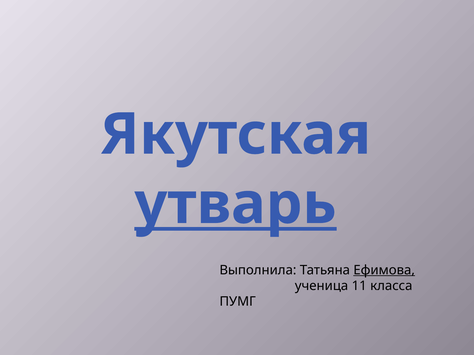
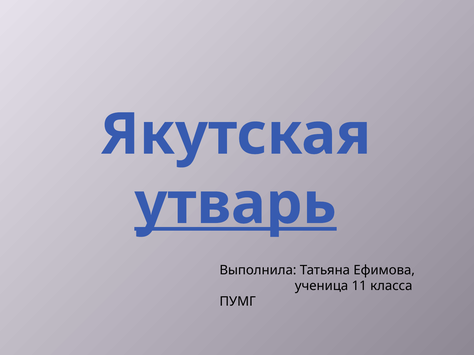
Ефимова underline: present -> none (384, 270)
